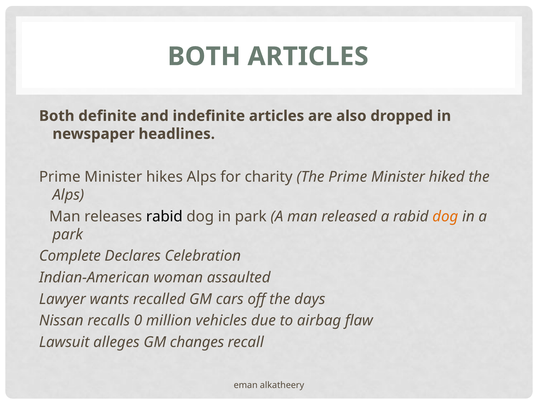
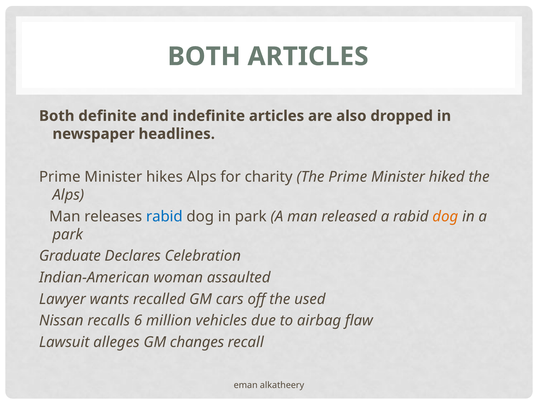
rabid colour: black -> blue (164, 216)
Complete: Complete -> Graduate (70, 256)
days: days -> used (310, 299)
0: 0 -> 6 (138, 320)
